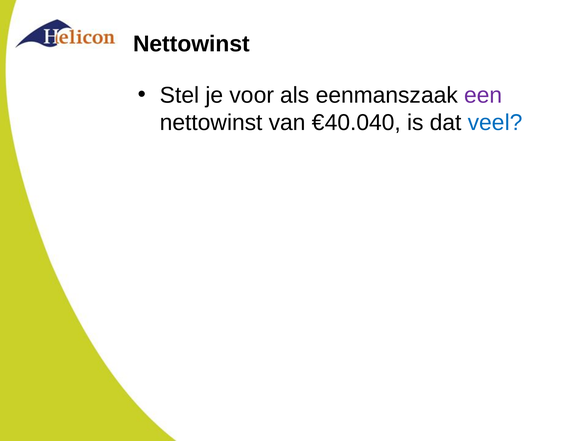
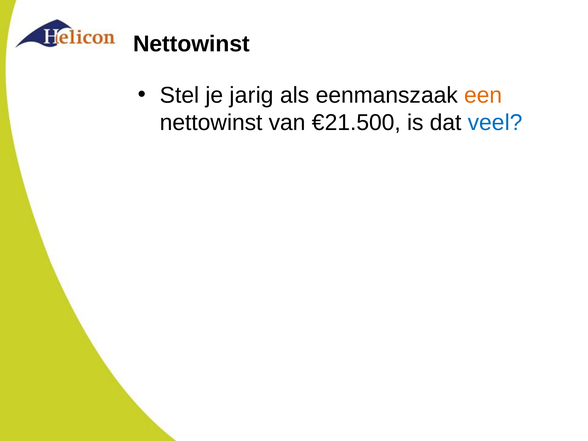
voor: voor -> jarig (252, 95)
een colour: purple -> orange (483, 95)
€40.040: €40.040 -> €21.500 (356, 123)
